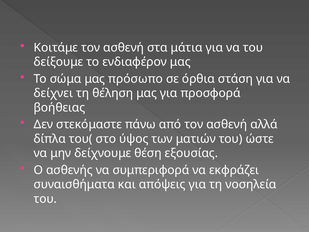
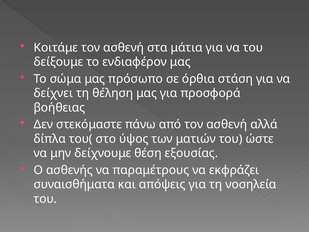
συμπεριφορά: συμπεριφορά -> παραμέτρους (151, 170)
